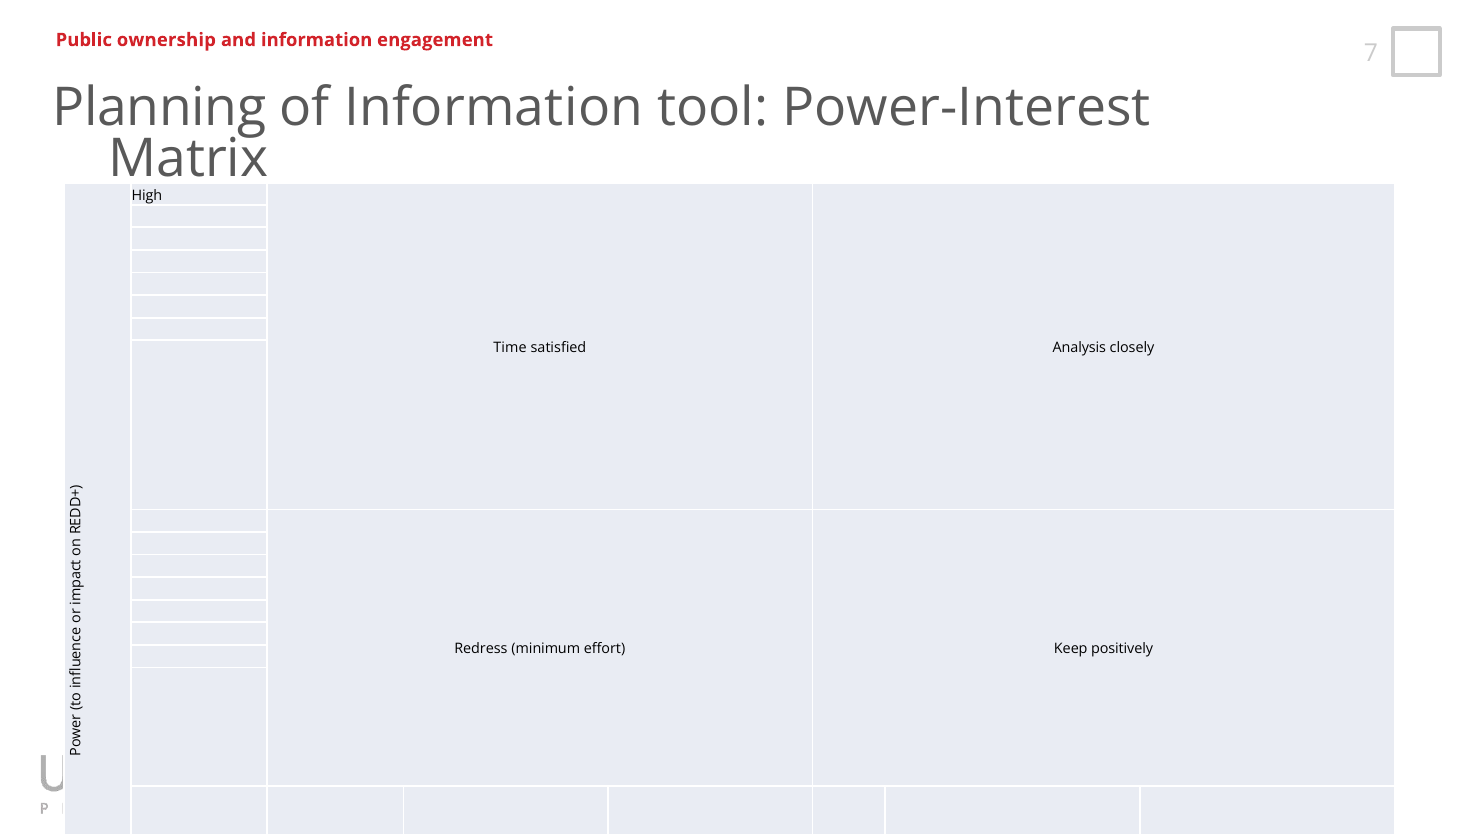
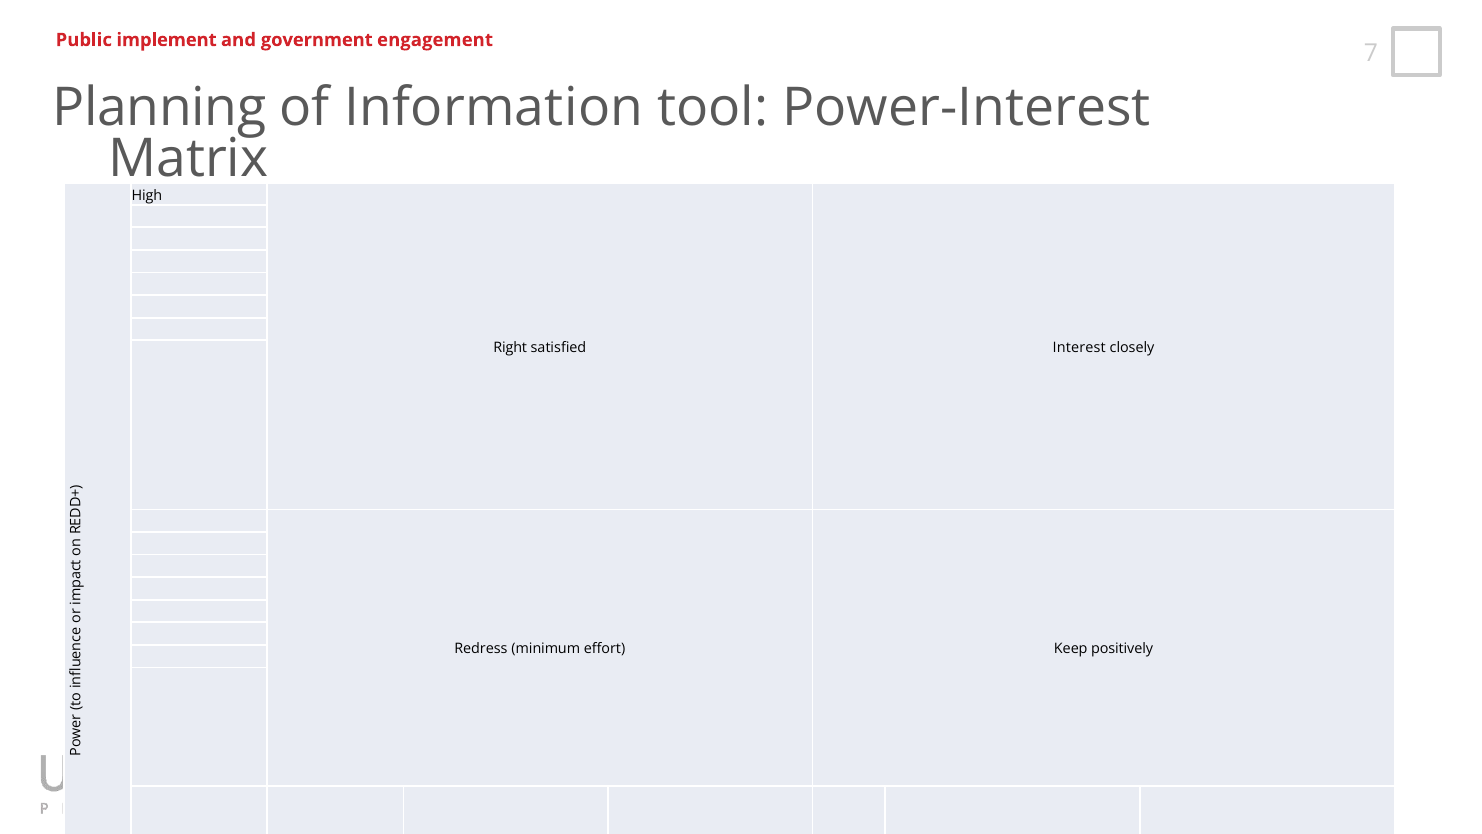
ownership: ownership -> implement (167, 40)
and information: information -> government (317, 40)
Time: Time -> Right (510, 347)
satisfied Analysis: Analysis -> Interest (1079, 347)
